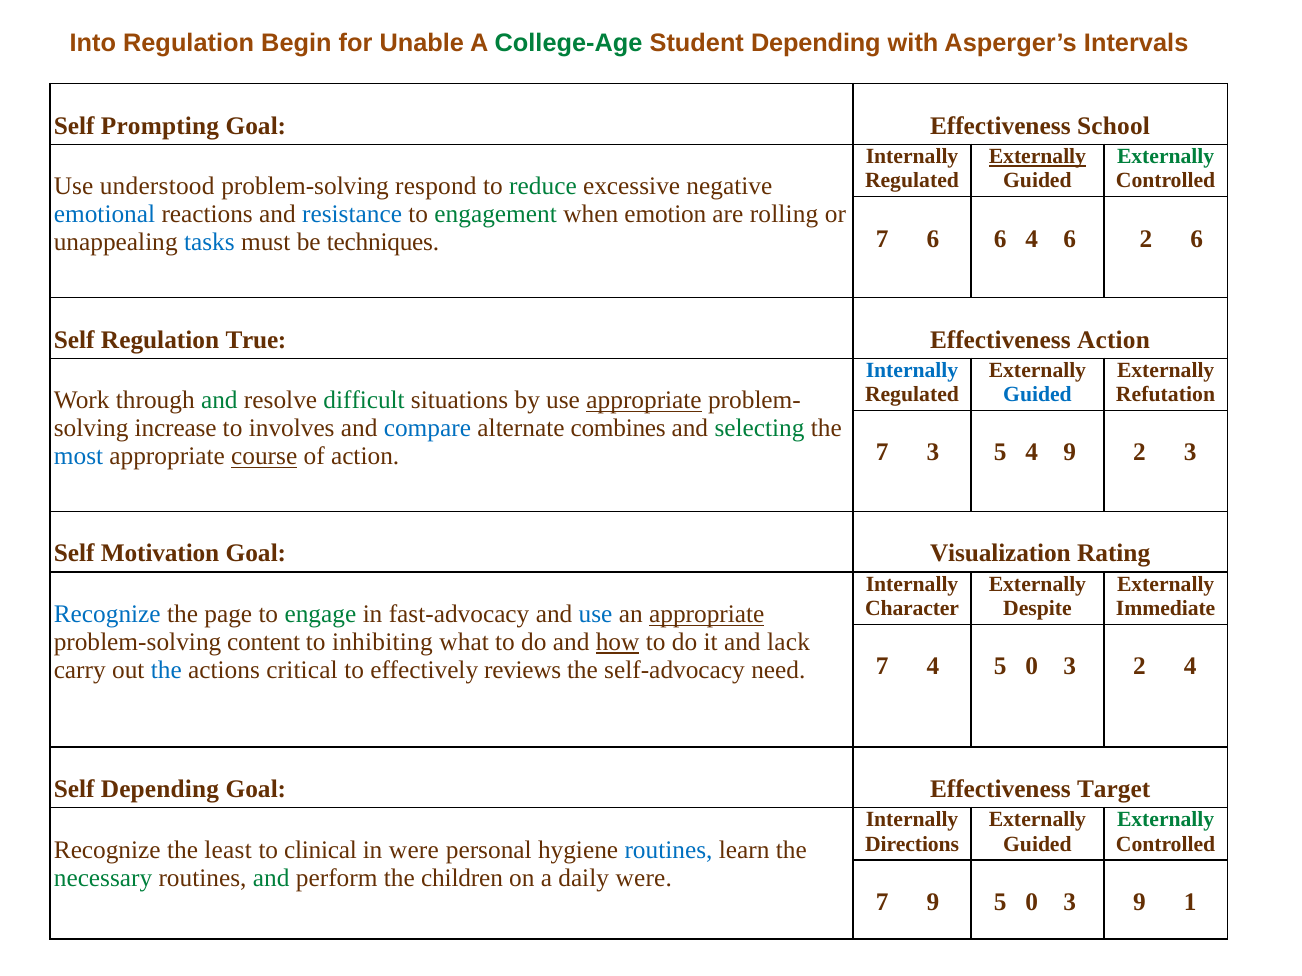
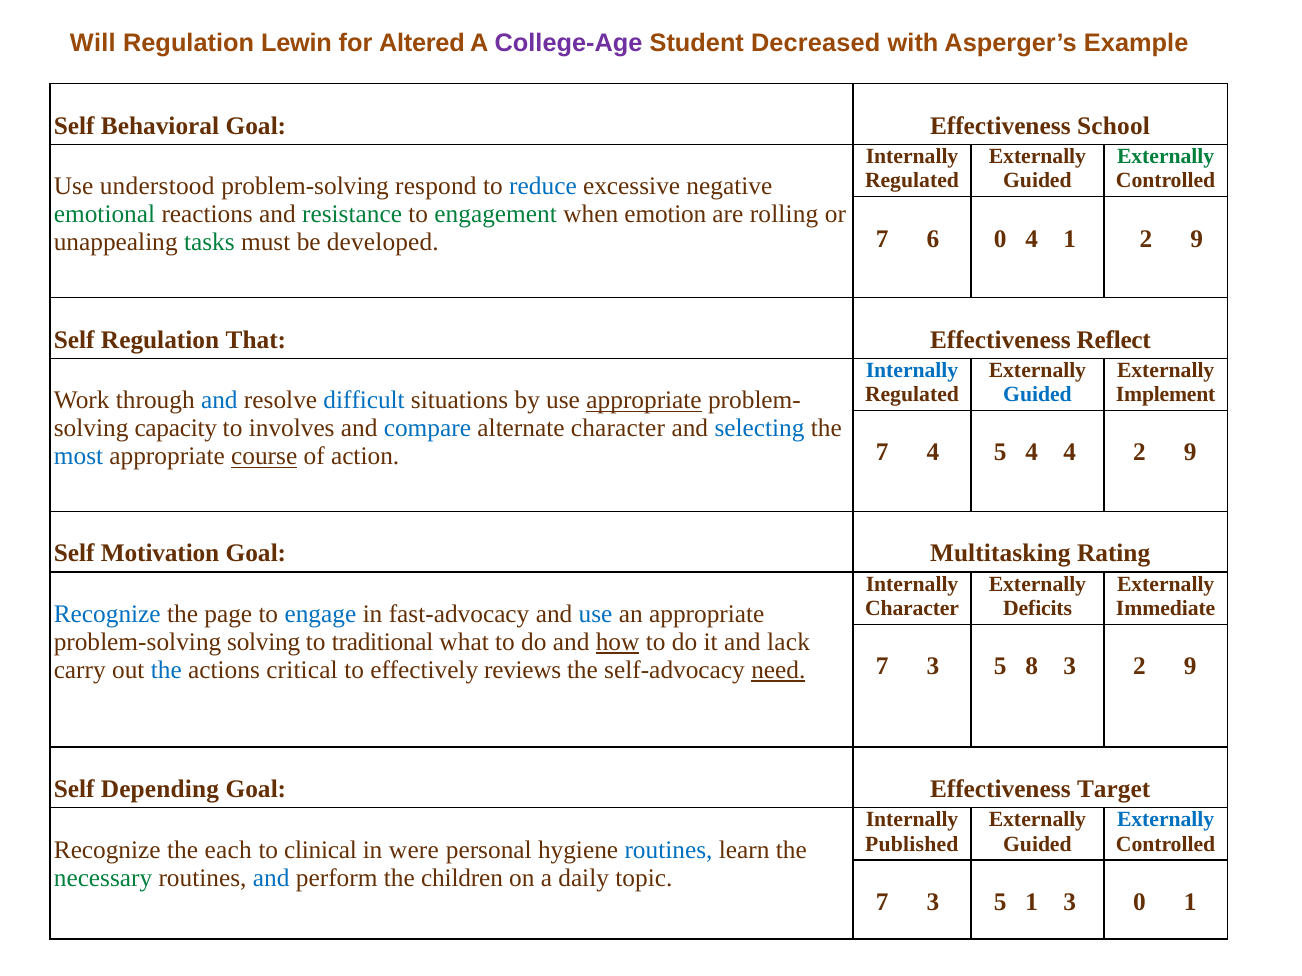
Into: Into -> Will (93, 43)
Begin: Begin -> Lewin (297, 43)
Unable: Unable -> Altered (422, 43)
College-Age colour: green -> purple (569, 43)
Student Depending: Depending -> Decreased (816, 43)
Intervals: Intervals -> Example (1136, 43)
Prompting: Prompting -> Behavioral (160, 126)
Externally underline: present -> none (1037, 157)
reduce colour: green -> blue (543, 187)
emotional colour: blue -> green (105, 215)
resistance colour: blue -> green (352, 215)
6 6: 6 -> 0 (1000, 239)
4 6: 6 -> 1 (1070, 239)
6: 6 -> 9 (1197, 239)
tasks colour: blue -> green (209, 243)
techniques: techniques -> developed (383, 243)
True: True -> That (256, 340)
Effectiveness Action: Action -> Reflect (1114, 340)
Refutation: Refutation -> Implement (1166, 395)
and colour: green -> blue (219, 401)
difficult colour: green -> blue (364, 401)
increase: increase -> capacity (176, 429)
alternate combines: combines -> character (618, 429)
selecting colour: green -> blue (759, 429)
7 3: 3 -> 4 (933, 453)
4 9: 9 -> 4 (1070, 453)
3: 3 -> 9 (1190, 453)
Visualization: Visualization -> Multitasking (1000, 554)
Despite: Despite -> Deficits (1038, 609)
engage colour: green -> blue (320, 615)
appropriate underline: present -> none (707, 615)
problem-solving content: content -> solving (264, 643)
inhibiting: inhibiting -> traditional (383, 643)
4: 4 -> 3 (933, 667)
0: 0 -> 8 (1032, 667)
3 2 4: 4 -> 9 (1190, 667)
need underline: none -> present (778, 671)
Externally colour: green -> blue (1166, 820)
Directions: Directions -> Published (912, 844)
least: least -> each (228, 850)
and colour: green -> blue (271, 878)
daily were: were -> topic (644, 878)
9: 9 -> 3 (933, 902)
0: 0 -> 1 (1032, 902)
3 9: 9 -> 0 (1140, 902)
